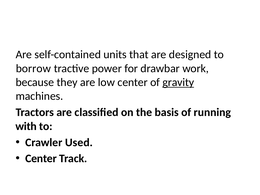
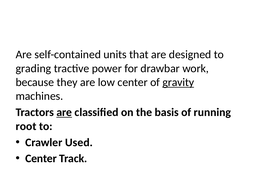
borrow: borrow -> grading (33, 68)
are underline: none -> present (64, 112)
with: with -> root (26, 126)
